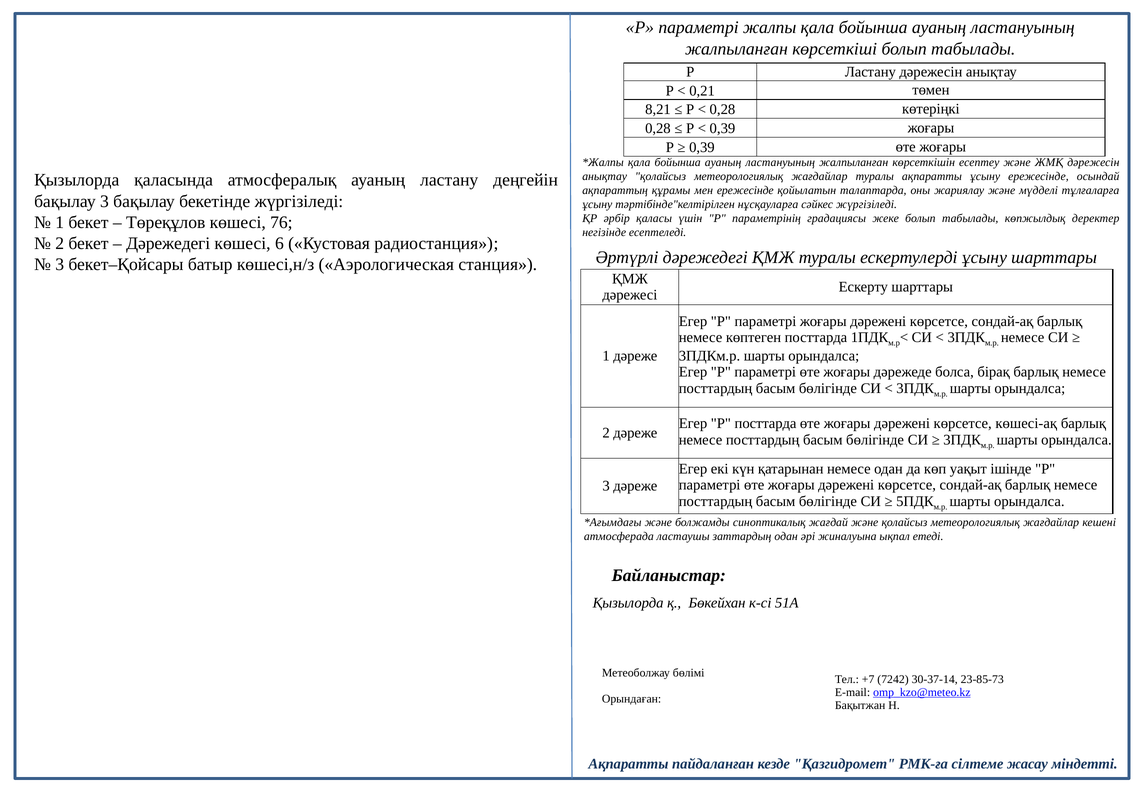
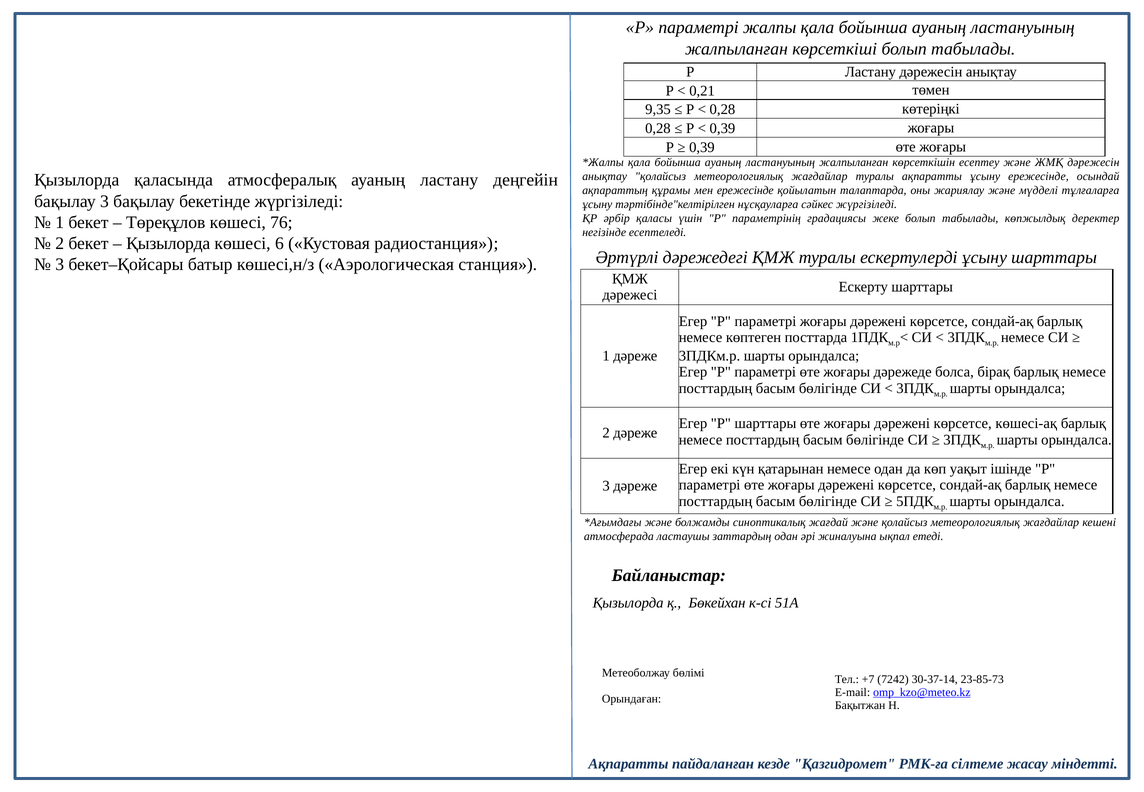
8,21: 8,21 -> 9,35 (658, 110)
Дәрежедегі: Дәрежедегі -> Қызылорда (168, 243)
Р посттарда: посттарда -> шарттары (765, 424)
